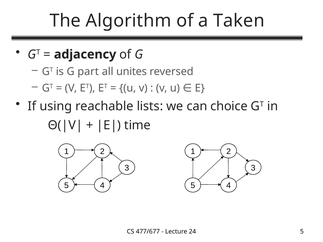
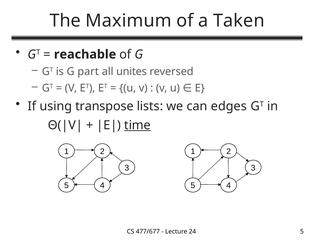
Algorithm: Algorithm -> Maximum (129, 21)
adjacency: adjacency -> reachable (85, 54)
reachable: reachable -> transpose (104, 106)
choice: choice -> edges (229, 106)
time underline: none -> present (138, 125)
